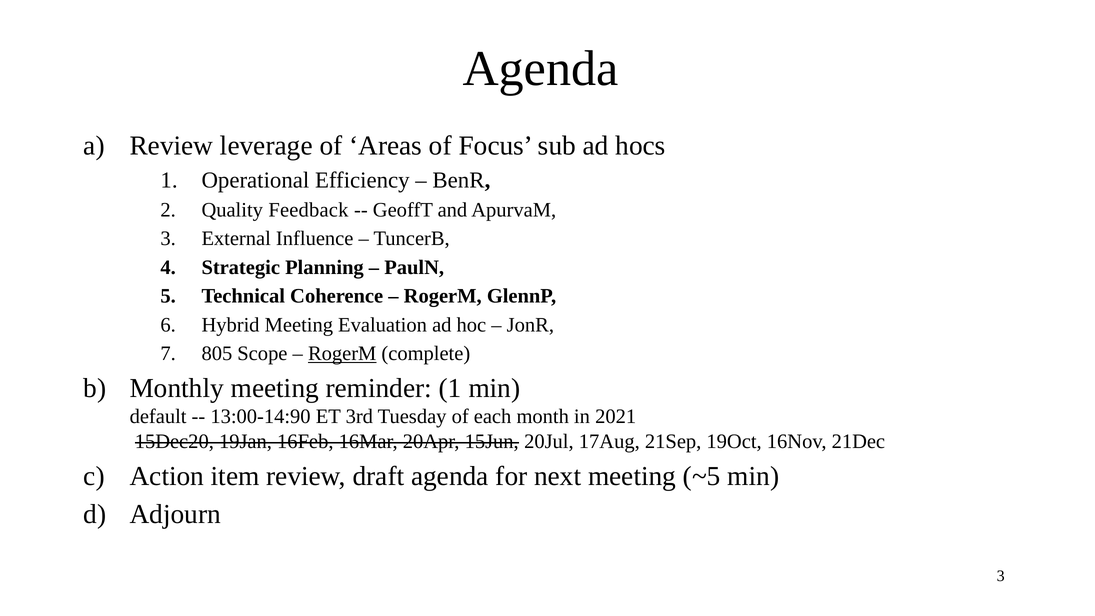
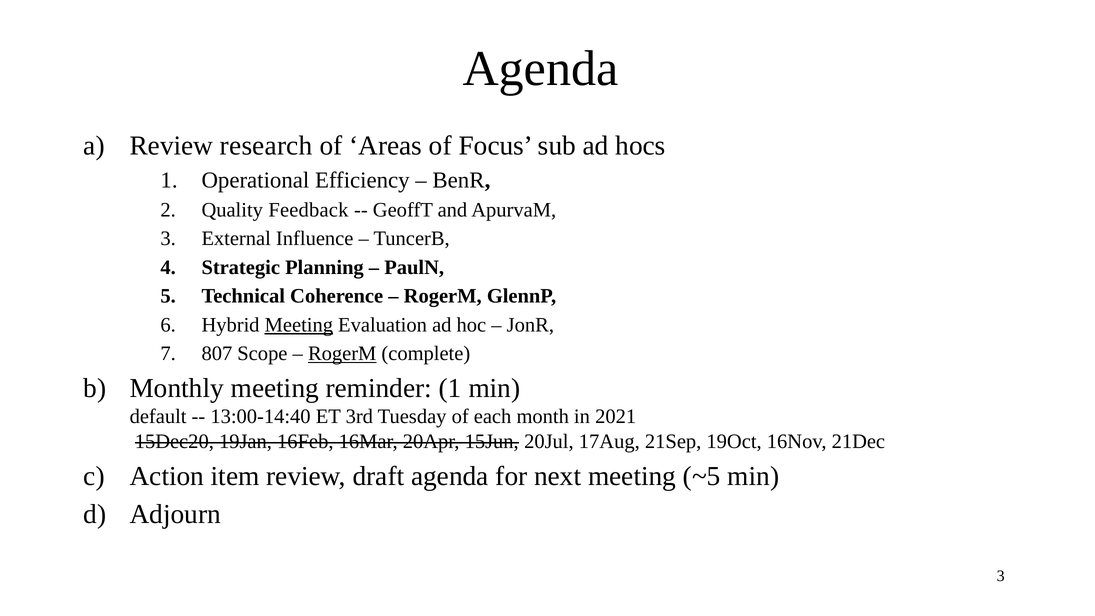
leverage: leverage -> research (266, 146)
Meeting underline: none -> present (299, 325)
805: 805 -> 807 (217, 354)
13:00-14:90: 13:00-14:90 -> 13:00-14:40 (261, 417)
